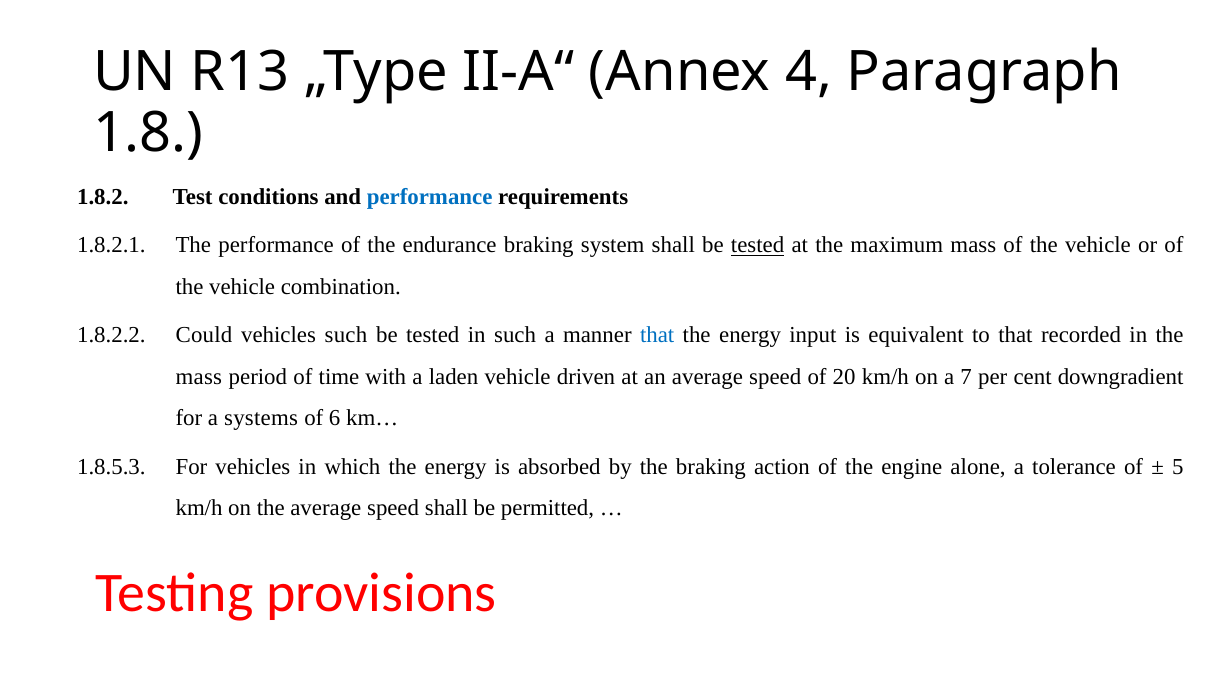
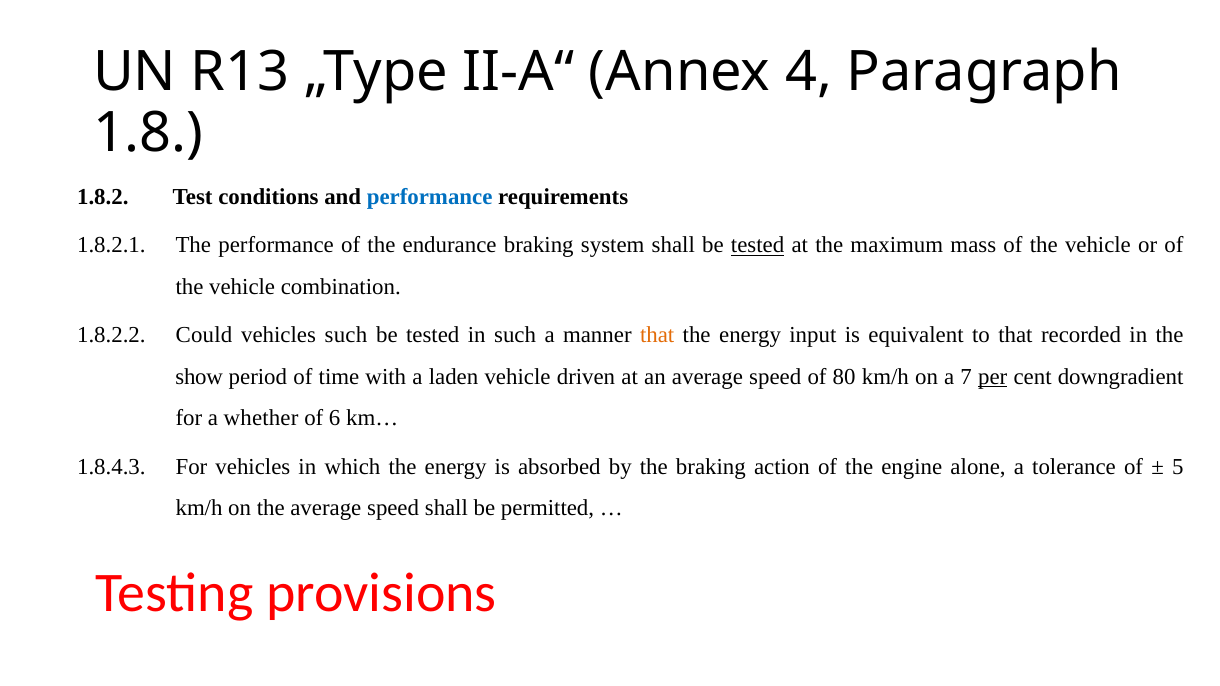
that colour: blue -> orange (657, 335)
mass: mass -> show (199, 377)
20: 20 -> 80 (844, 377)
per underline: none -> present (993, 377)
systems: systems -> whether (261, 418)
1.8.5.3: 1.8.5.3 -> 1.8.4.3 (111, 467)
